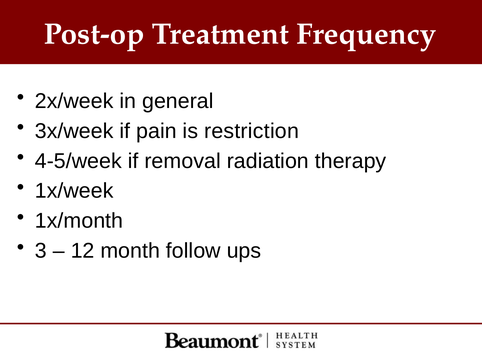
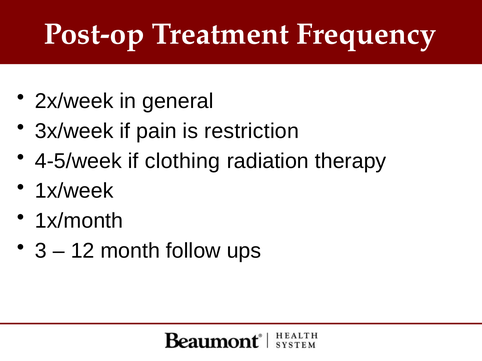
removal: removal -> clothing (183, 161)
